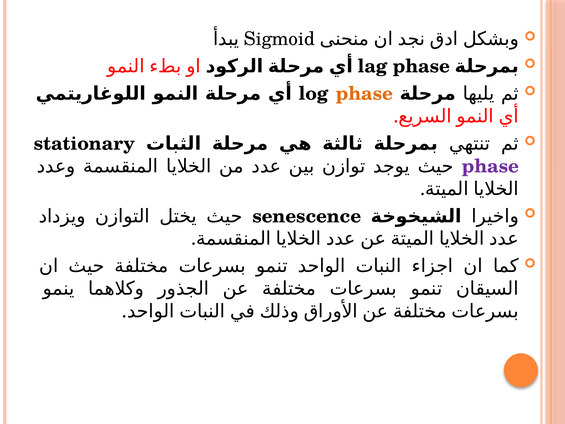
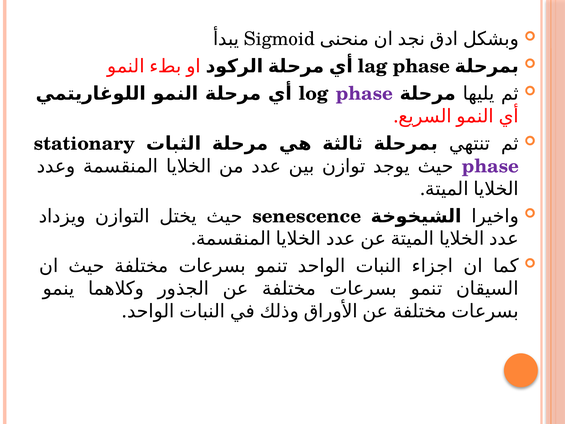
phase colour: orange -> purple (364, 94)
